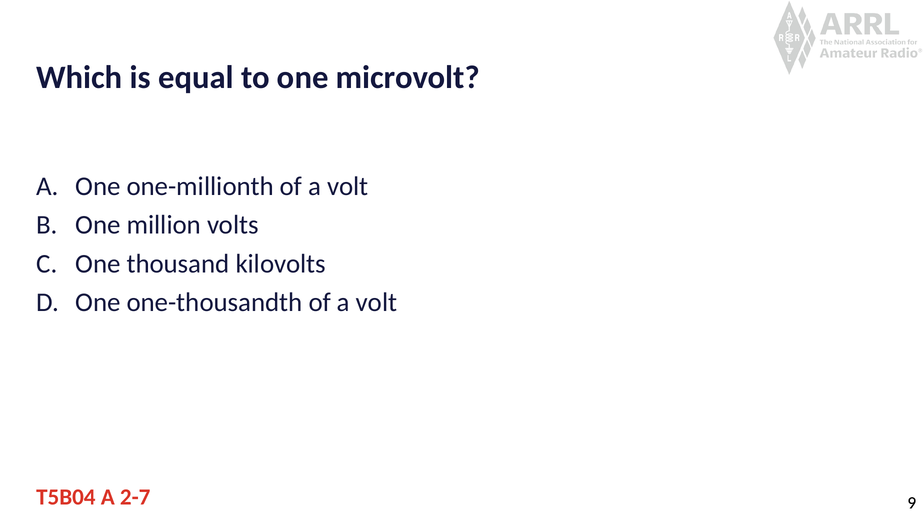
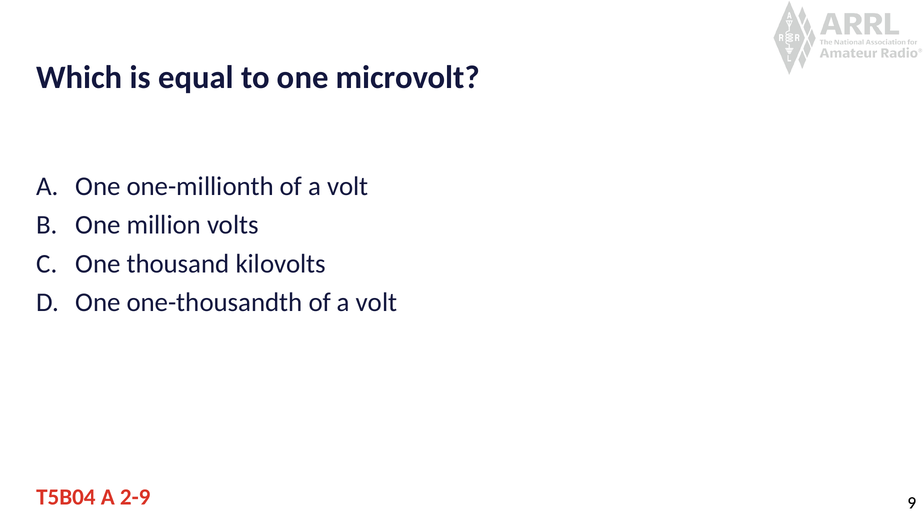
2-7: 2-7 -> 2-9 (135, 497)
